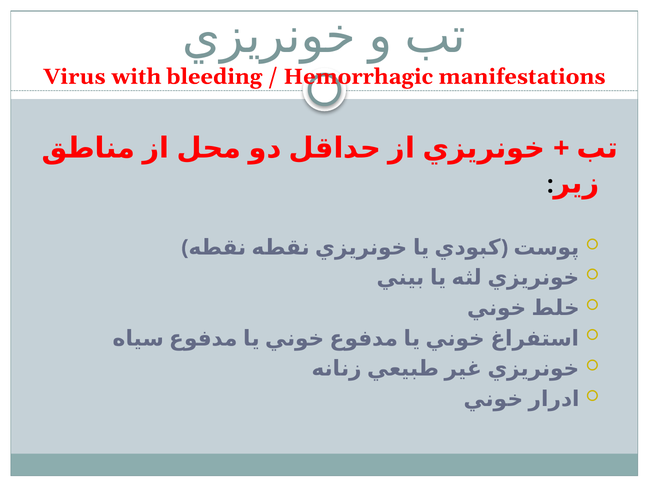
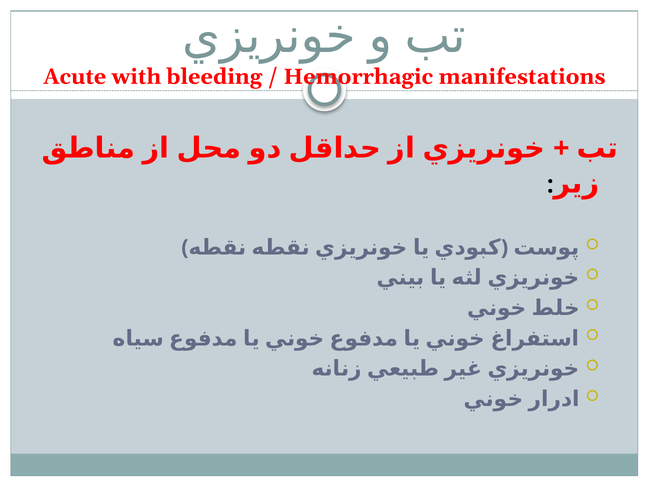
Virus: Virus -> Acute (75, 77)
